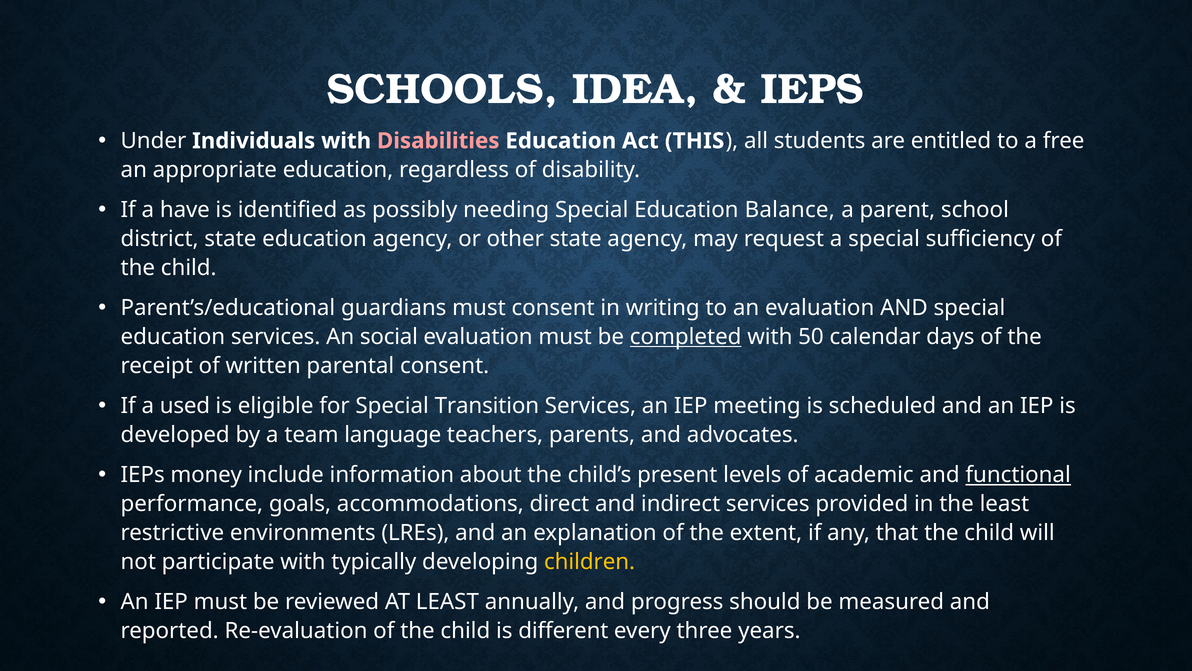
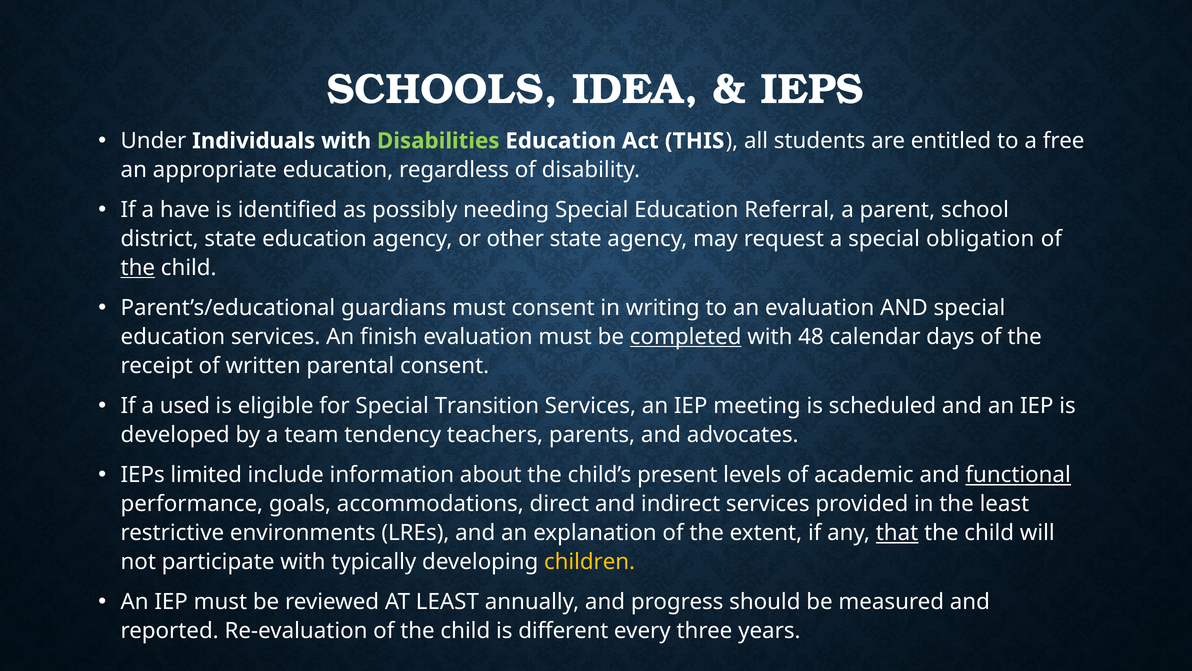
Disabilities colour: pink -> light green (438, 141)
Balance: Balance -> Referral (790, 210)
sufficiency: sufficiency -> obligation (980, 239)
the underline: none -> present (138, 268)
social: social -> finish (389, 337)
50: 50 -> 48 (811, 337)
language: language -> tendency (393, 435)
money: money -> limited (206, 475)
that underline: none -> present (897, 533)
